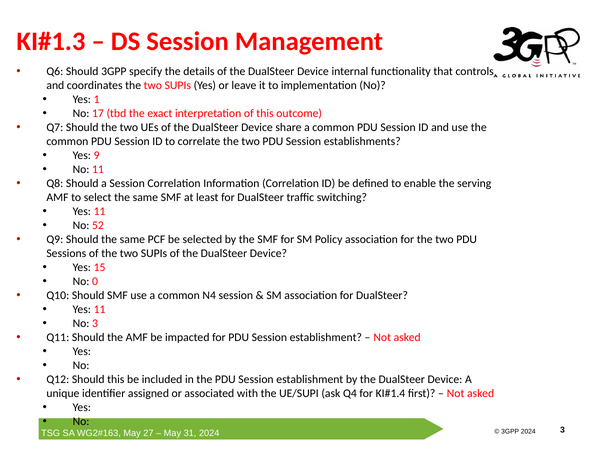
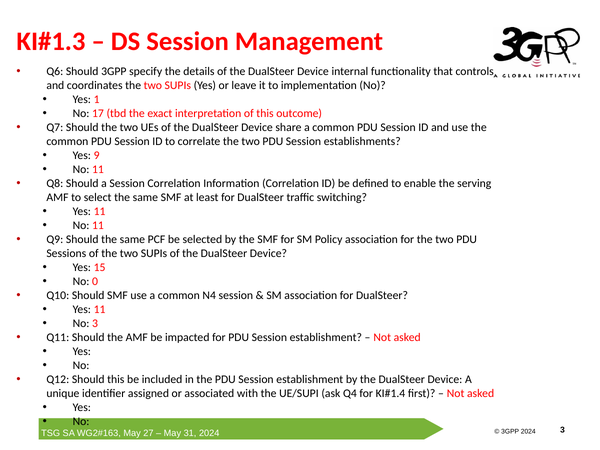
52: 52 -> 11 (98, 225)
